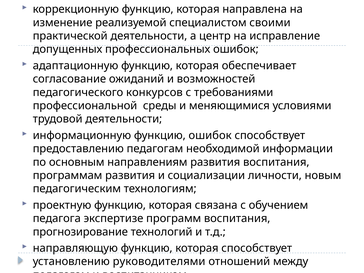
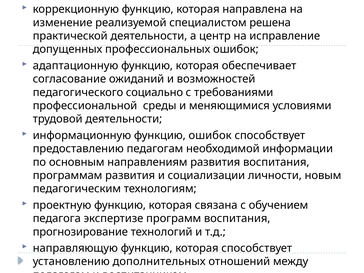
своими: своими -> решена (270, 23)
конкурсов: конкурсов -> социально (154, 92)
руководителями: руководителями -> дополнительных (159, 262)
